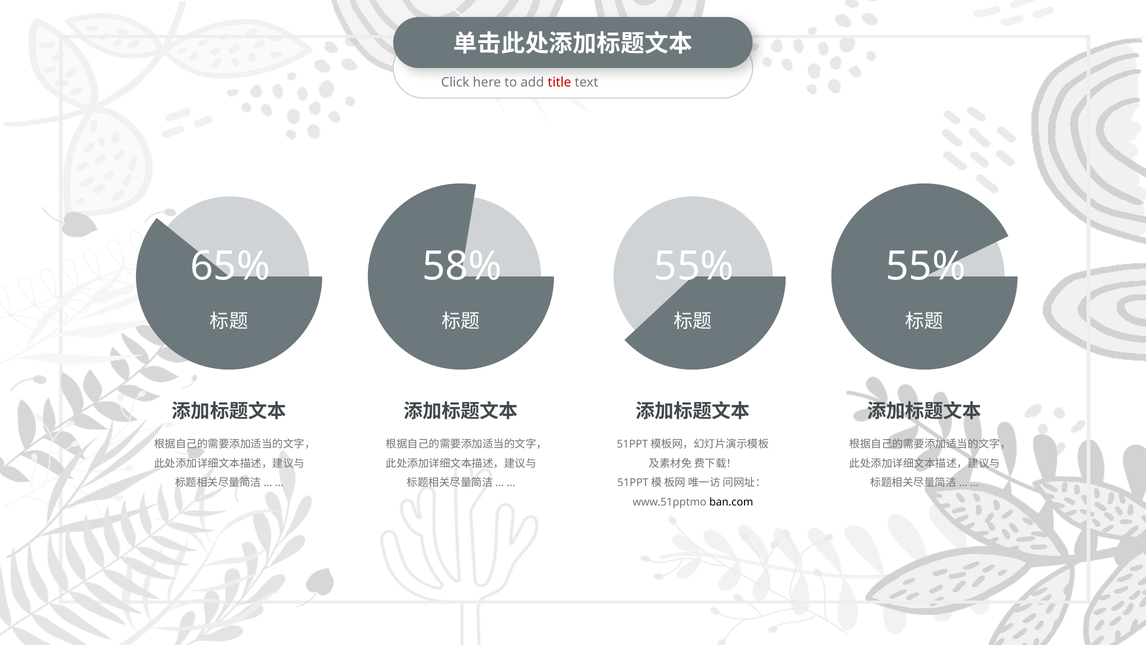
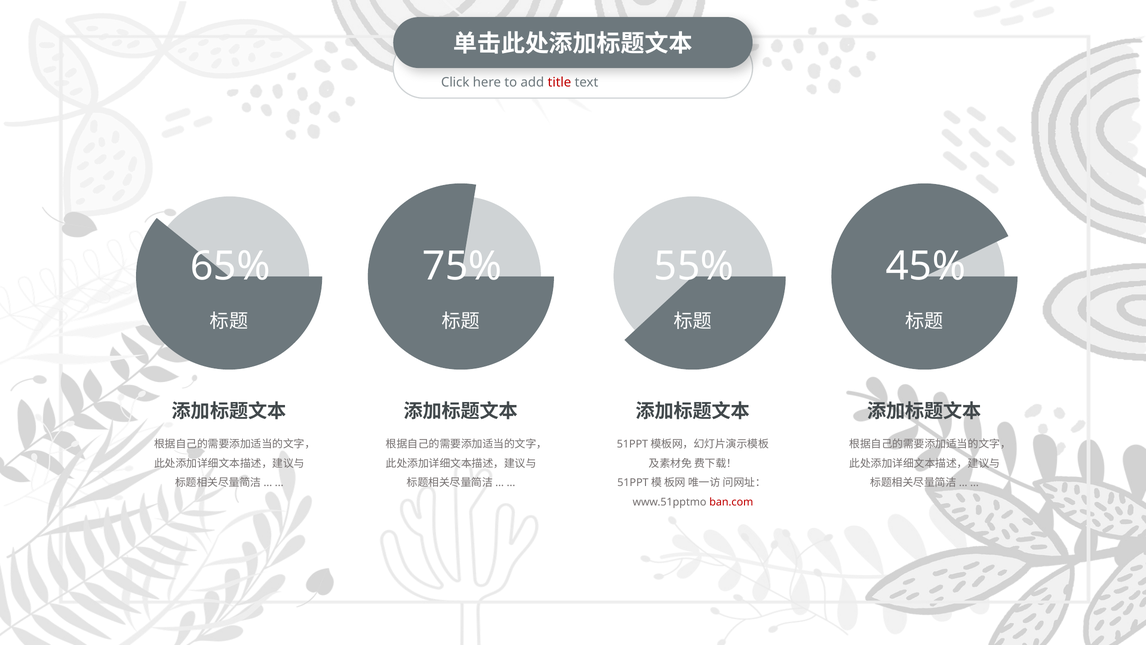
58%: 58% -> 75% (462, 267)
55%: 55% -> 45% (926, 267)
ban.com colour: black -> red (731, 502)
